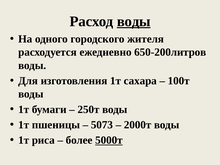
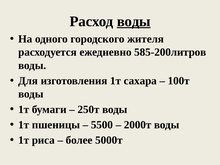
650-200литров: 650-200литров -> 585-200литров (170, 52)
5073: 5073 -> 5500 (102, 125)
5000т underline: present -> none (109, 140)
